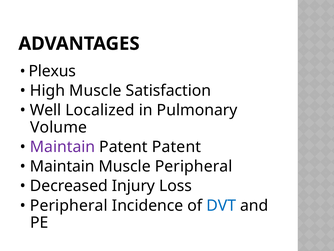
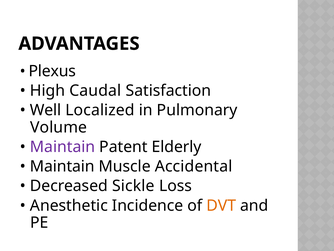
High Muscle: Muscle -> Caudal (95, 91)
Patent Patent: Patent -> Elderly (177, 147)
Muscle Peripheral: Peripheral -> Accidental (194, 166)
Injury: Injury -> Sickle (133, 186)
Peripheral: Peripheral -> Anesthetic (69, 205)
DVT colour: blue -> orange (221, 205)
